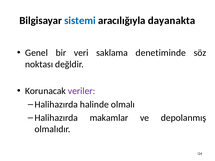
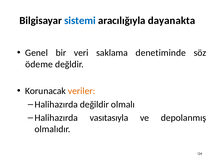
noktası: noktası -> ödeme (39, 64)
veriler colour: purple -> orange (82, 91)
halinde: halinde -> değildir (94, 105)
makamlar: makamlar -> vasıtasıyla (109, 118)
